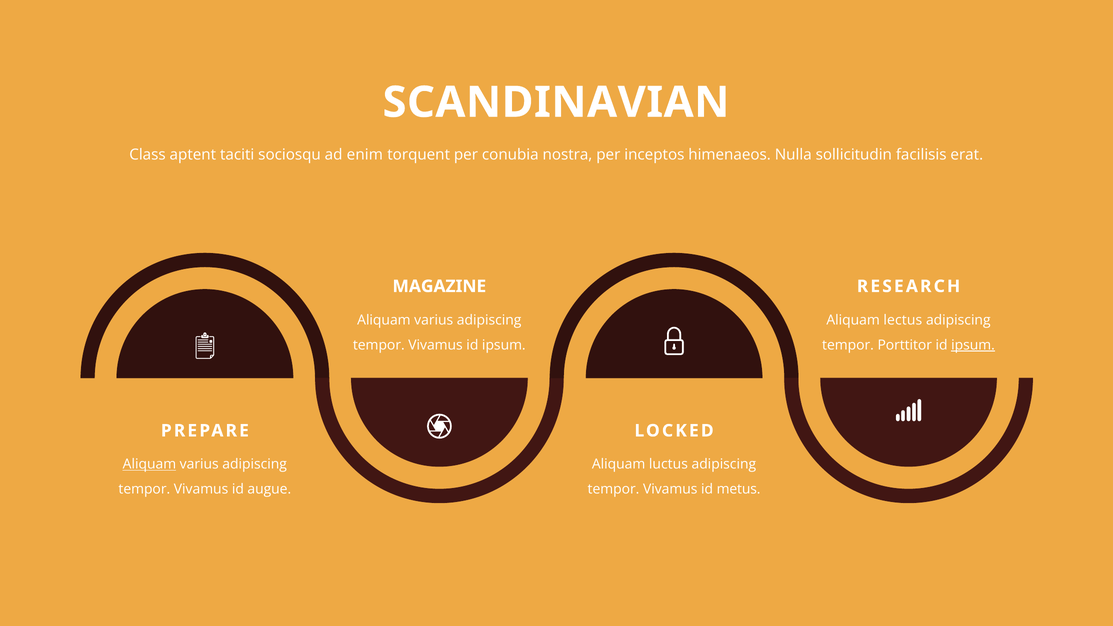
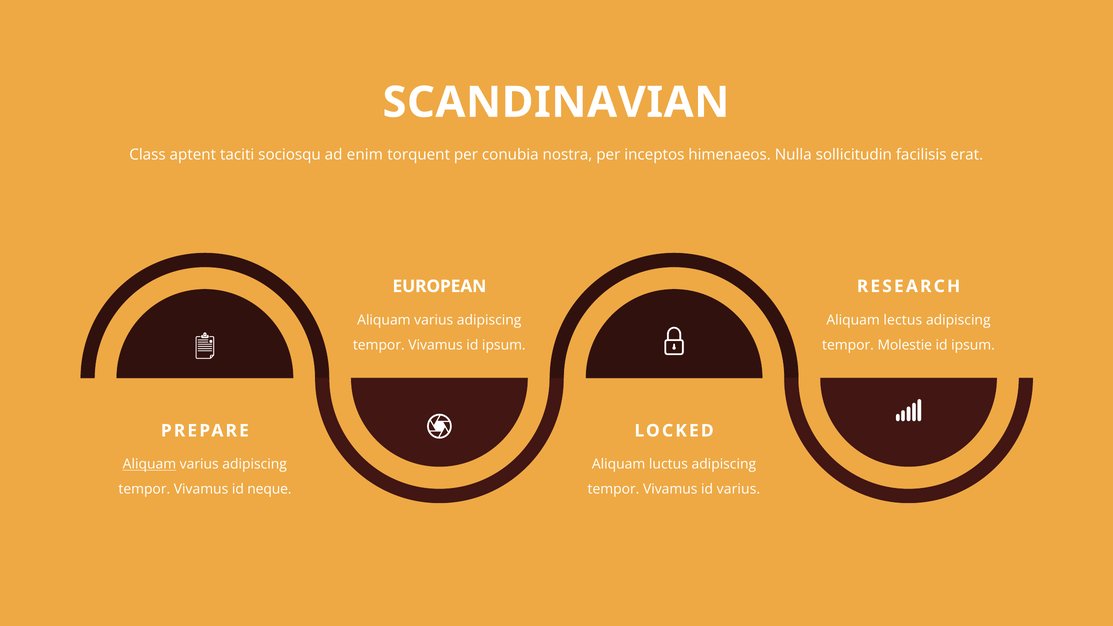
MAGAZINE: MAGAZINE -> EUROPEAN (439, 286)
Porttitor: Porttitor -> Molestie (905, 345)
ipsum underline: present -> none (973, 345)
augue: augue -> neque (269, 489)
id metus: metus -> varius (738, 489)
